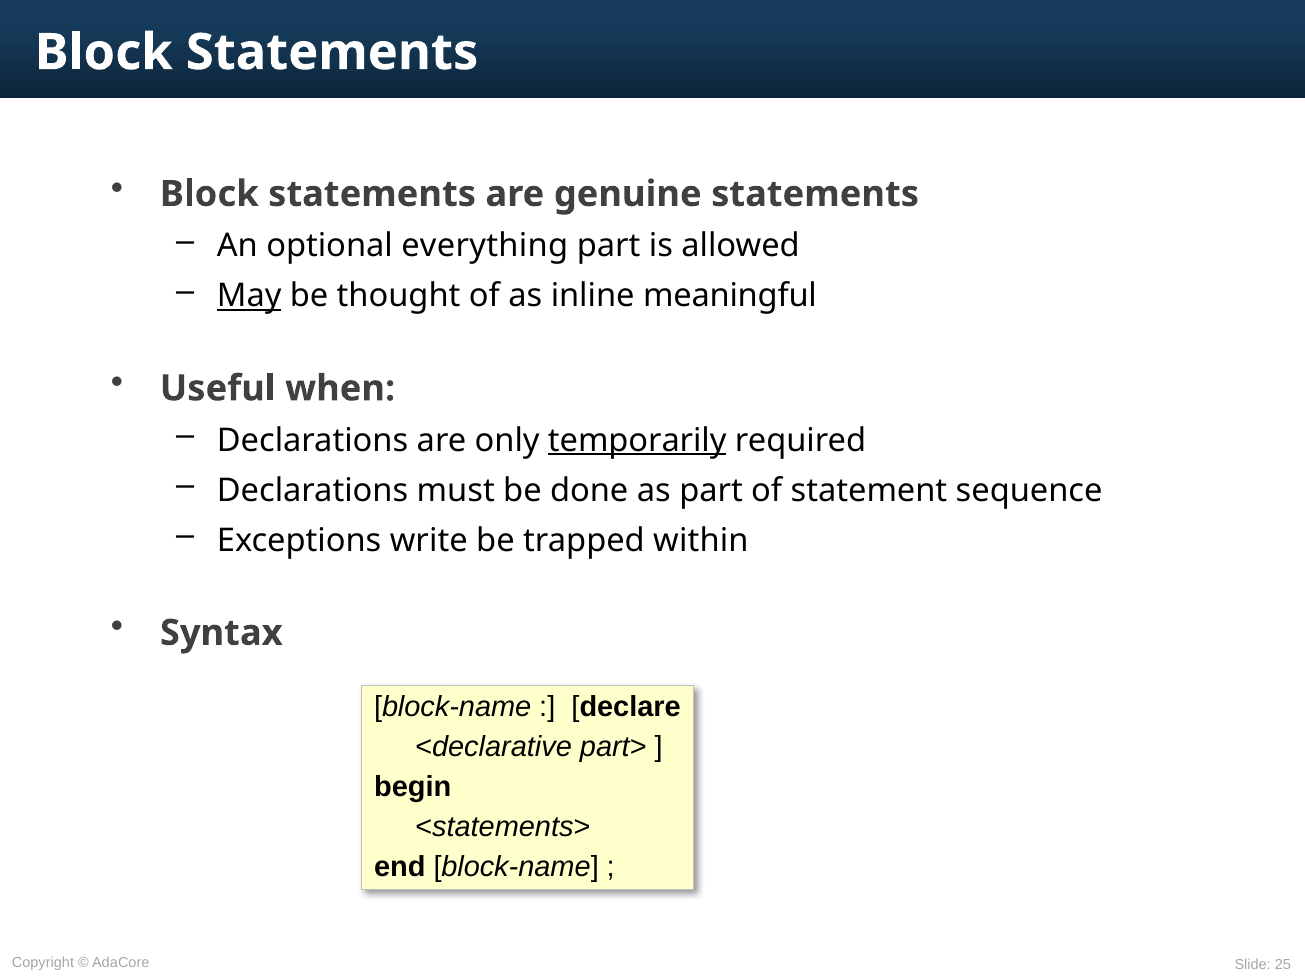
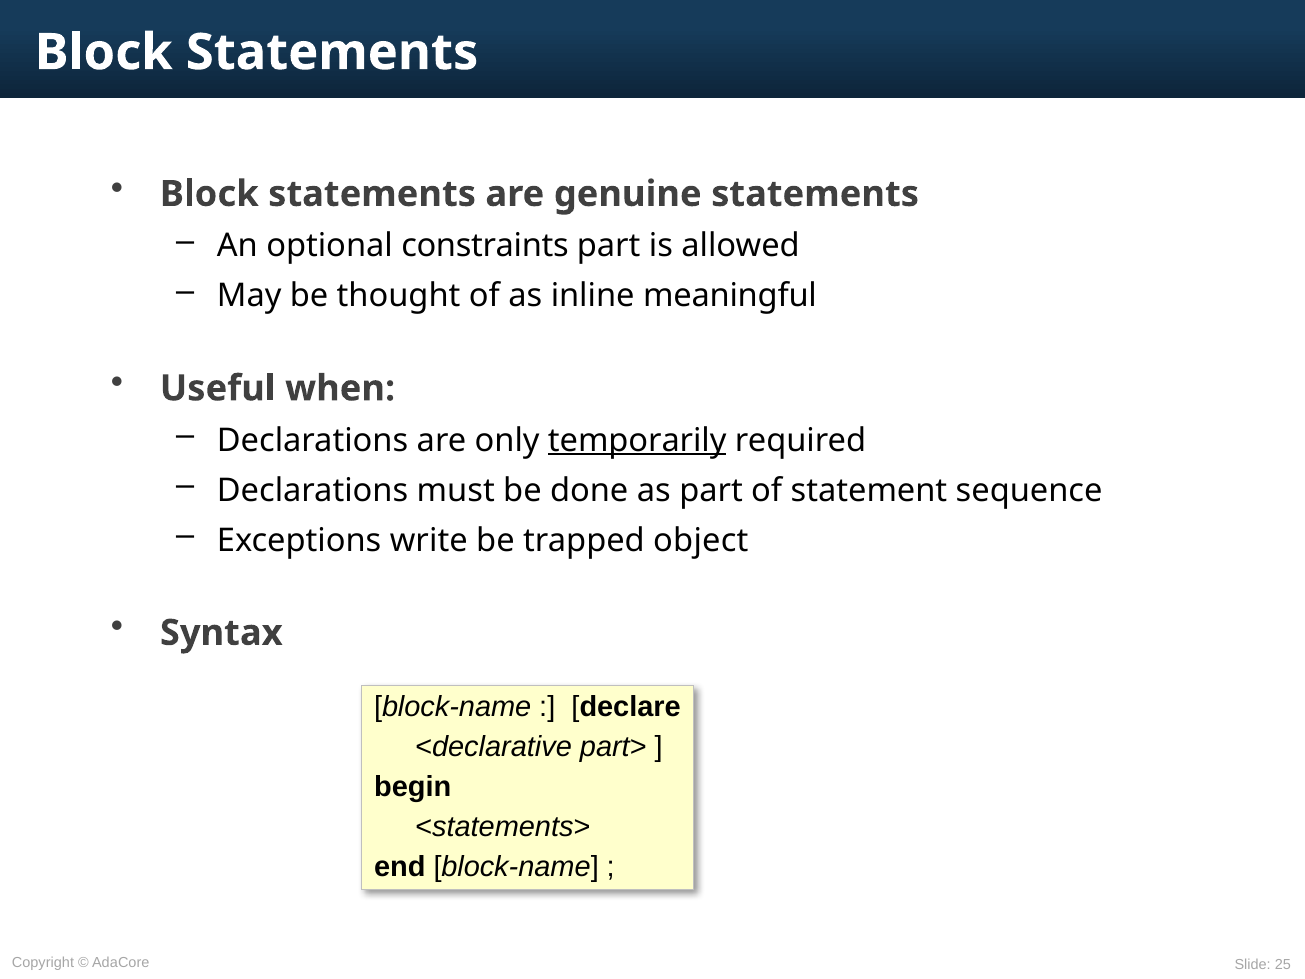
everything: everything -> constraints (485, 246)
May underline: present -> none (249, 296)
within: within -> object (701, 540)
